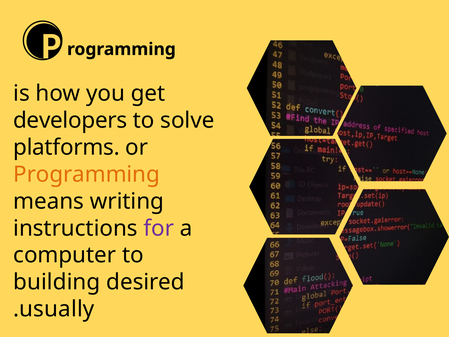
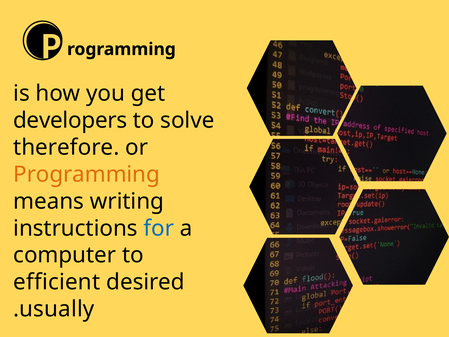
platforms: platforms -> therefore (66, 147)
for colour: purple -> blue (159, 228)
building: building -> efficient (57, 282)
